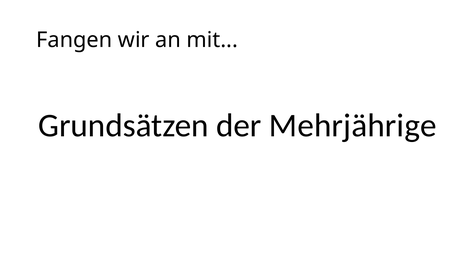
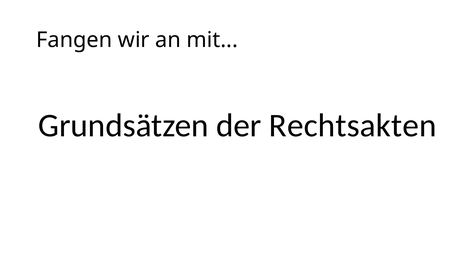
Mehrjährige: Mehrjährige -> Rechtsakten (353, 126)
